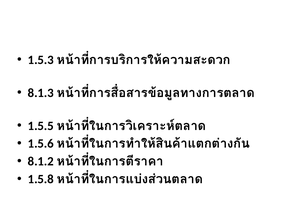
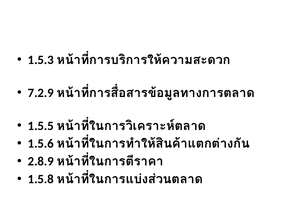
8.1.3: 8.1.3 -> 7.2.9 (41, 93)
8.1.2: 8.1.2 -> 2.8.9 (41, 161)
